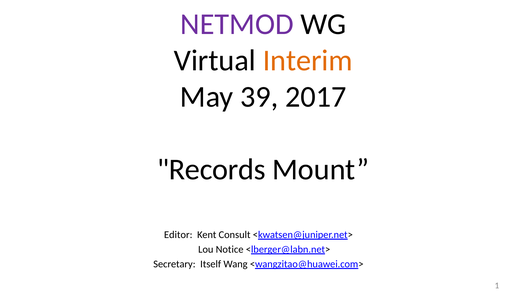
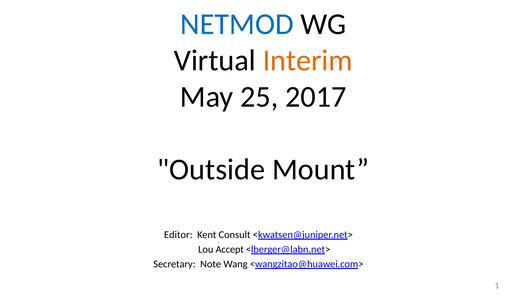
NETMOD colour: purple -> blue (237, 24)
39: 39 -> 25 (259, 97)
Records: Records -> Outside (211, 169)
Notice: Notice -> Accept (230, 249)
Itself: Itself -> Note (211, 264)
